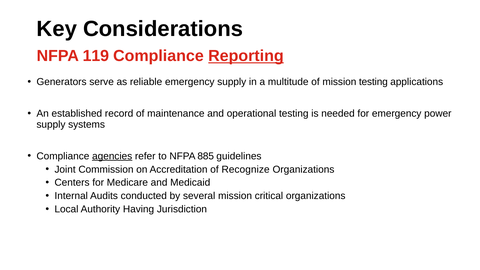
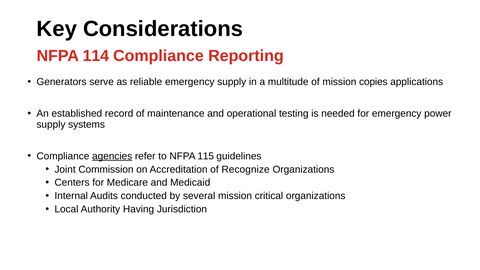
119: 119 -> 114 (96, 56)
Reporting underline: present -> none (246, 56)
mission testing: testing -> copies (373, 82)
885: 885 -> 115 (206, 156)
